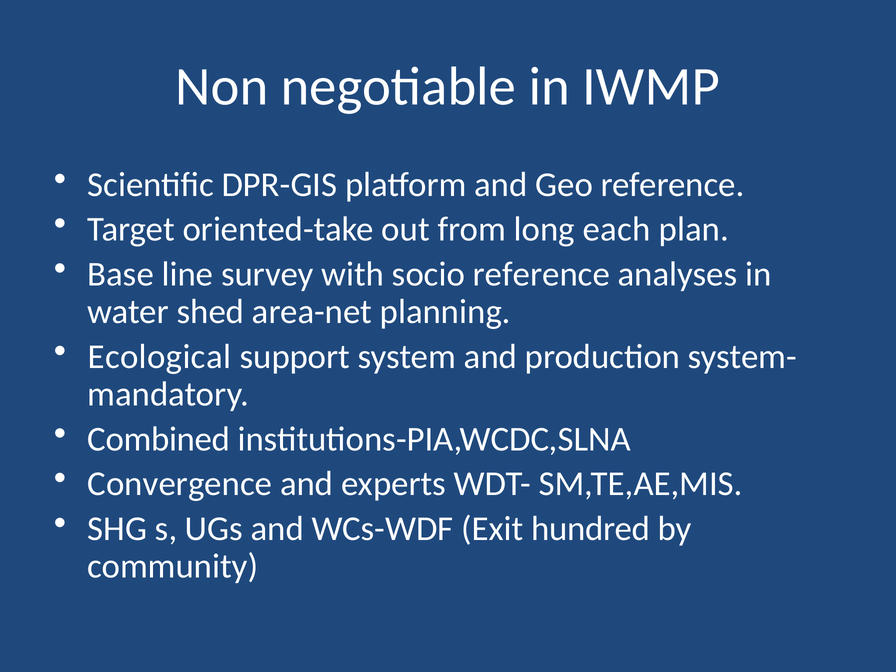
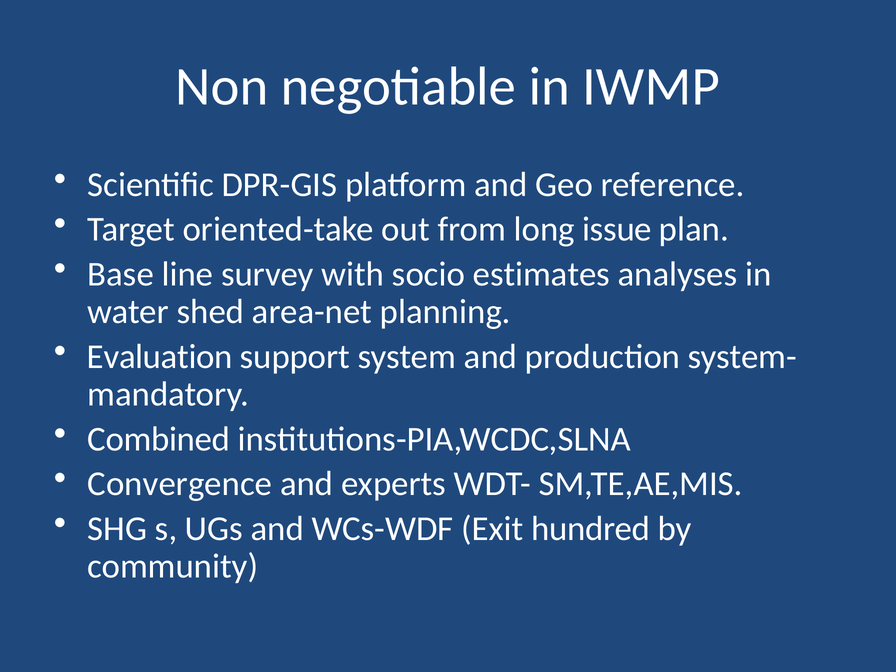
each: each -> issue (617, 229)
socio reference: reference -> estimates (541, 274)
Ecological: Ecological -> Evaluation (160, 357)
